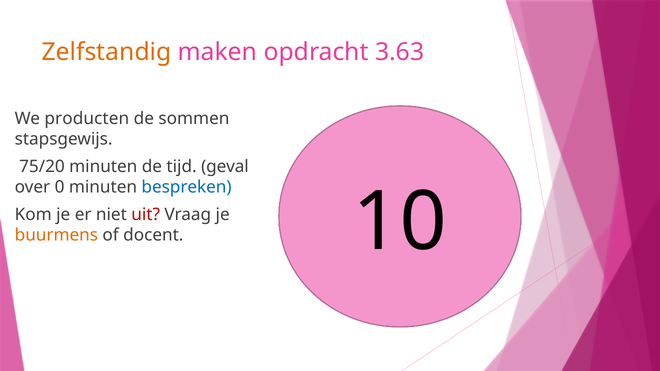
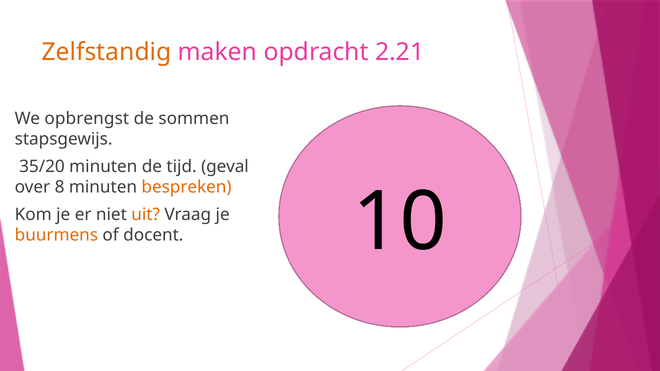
3.63: 3.63 -> 2.21 (400, 52)
producten: producten -> opbrengst (87, 118)
75/20: 75/20 -> 35/20 (42, 167)
0: 0 -> 8 (60, 187)
bespreken colour: blue -> orange (187, 187)
uit colour: red -> orange (146, 215)
